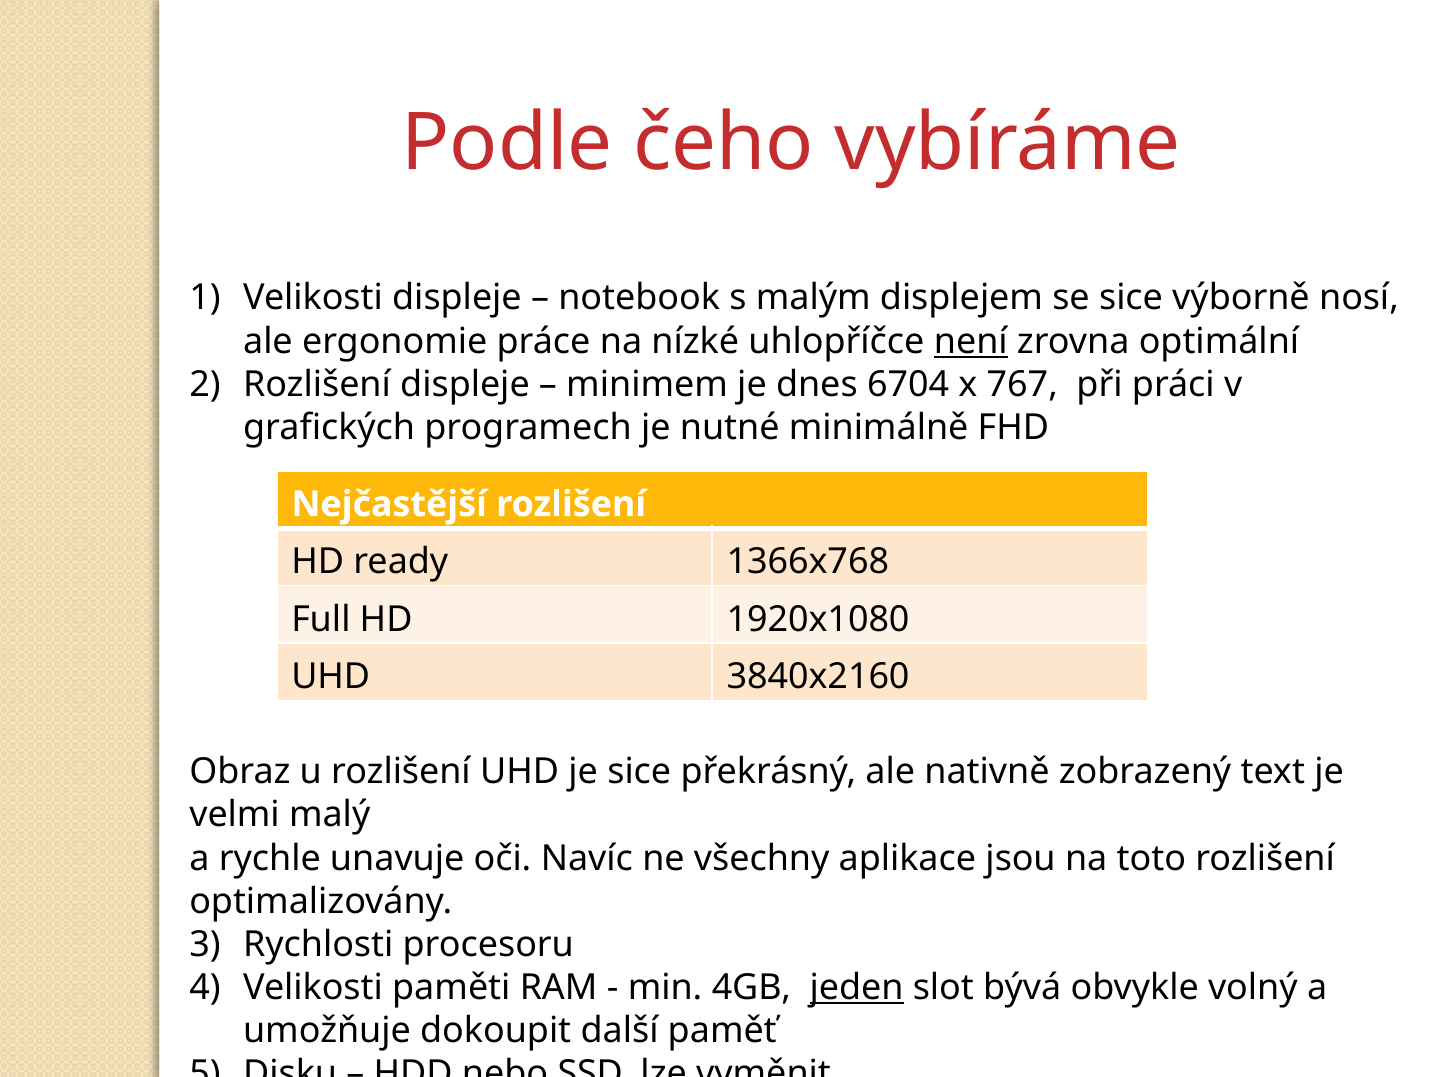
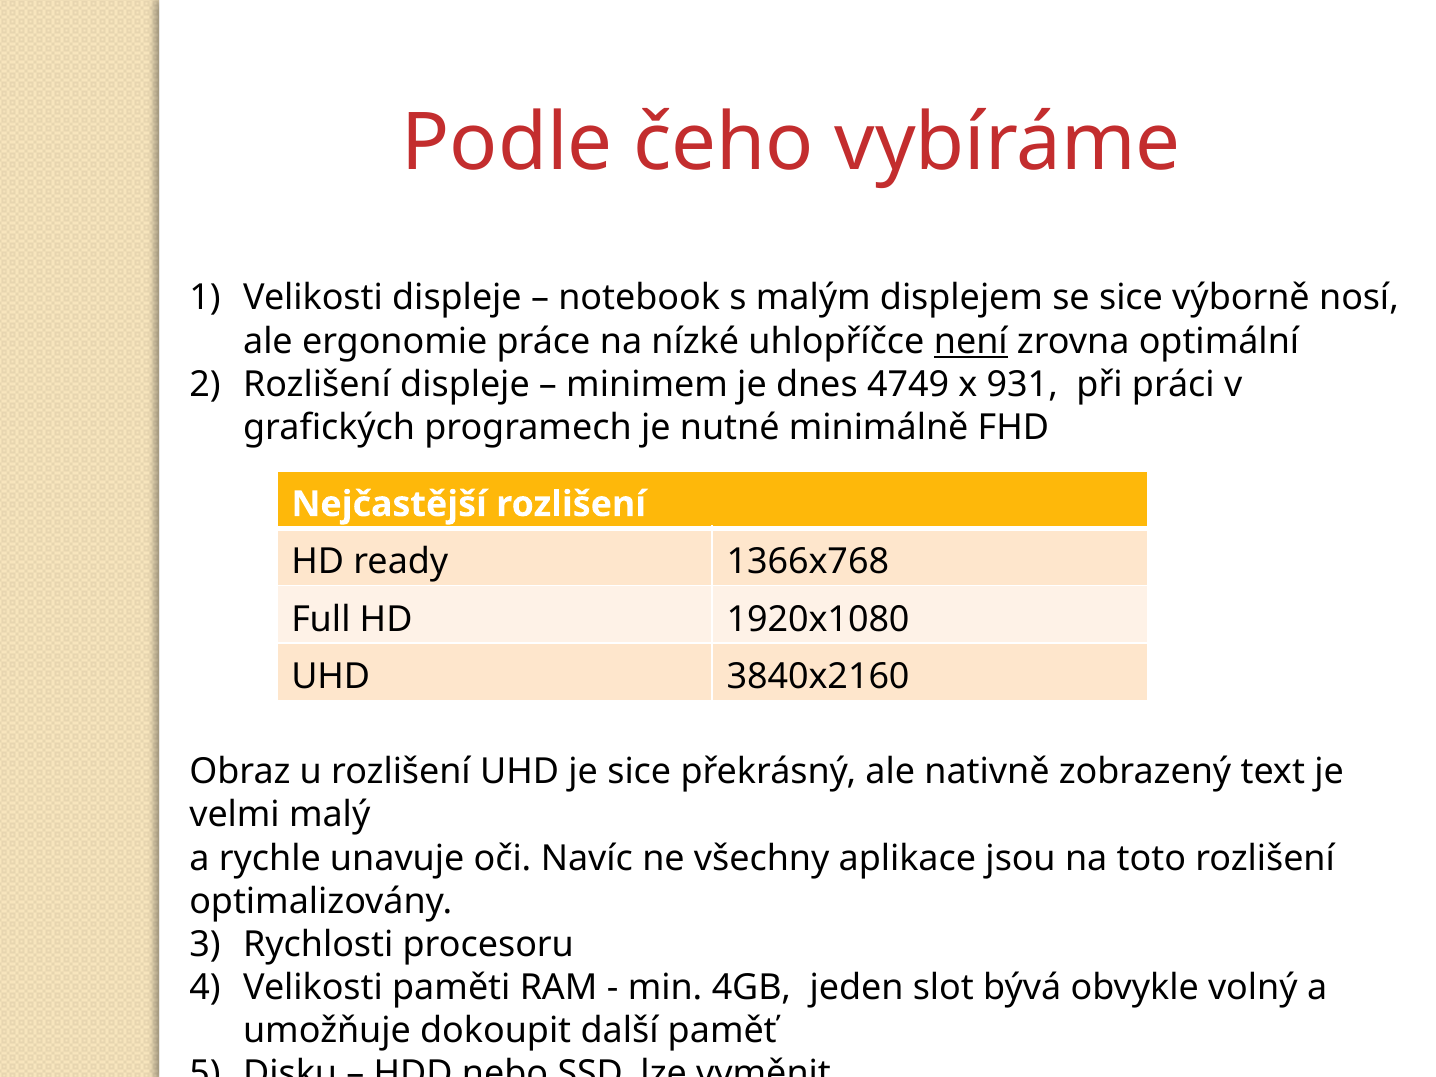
6704: 6704 -> 4749 (908, 384)
767: 767 -> 931 (1022, 384)
jeden underline: present -> none (857, 987)
